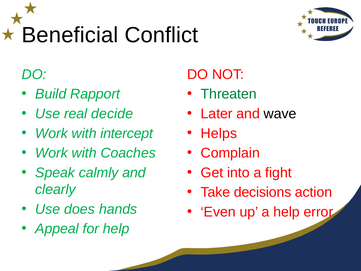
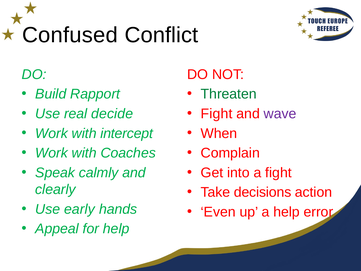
Beneficial: Beneficial -> Confused (70, 35)
Later: Later -> Fight (217, 114)
wave colour: black -> purple (280, 114)
Helps: Helps -> When (219, 133)
does: does -> early (80, 209)
